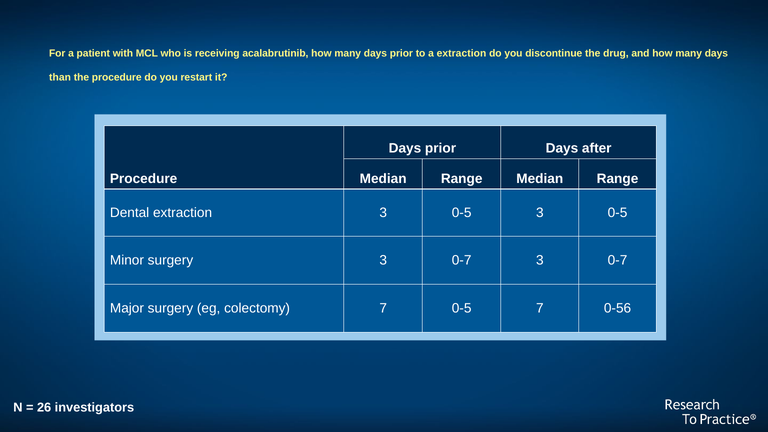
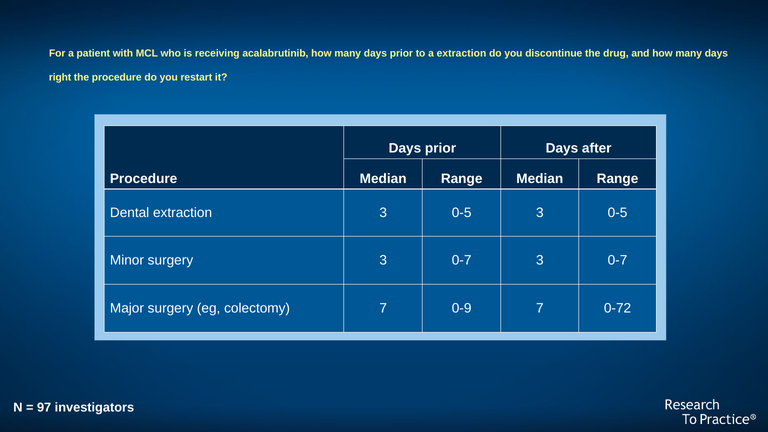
than: than -> right (60, 77)
7 0-5: 0-5 -> 0-9 (462, 308)
0-56: 0-56 -> 0-72 (618, 308)
26: 26 -> 97 (44, 408)
